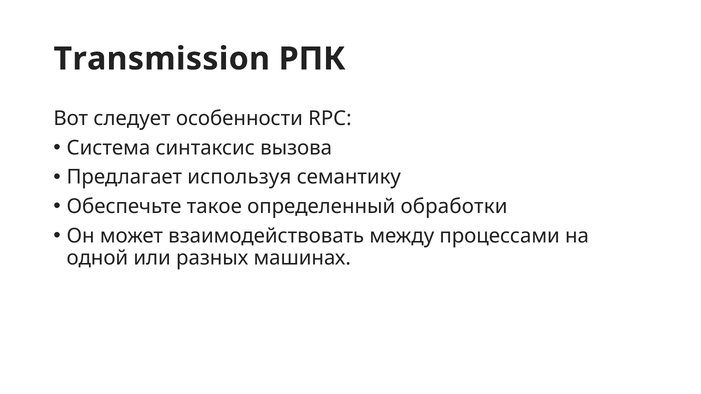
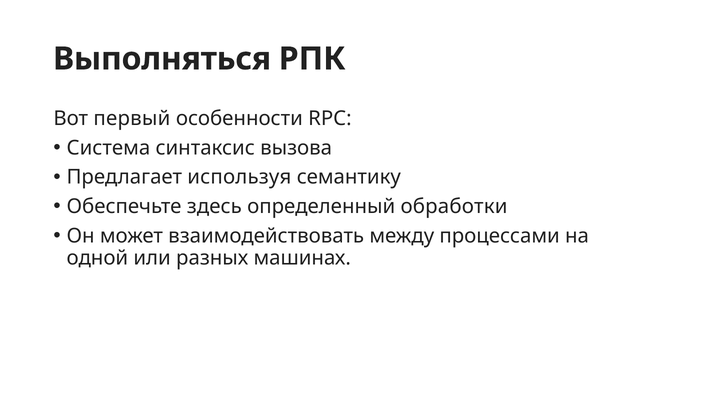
Transmission: Transmission -> Выполняться (162, 59)
следует: следует -> первый (132, 119)
такое: такое -> здесь (214, 207)
